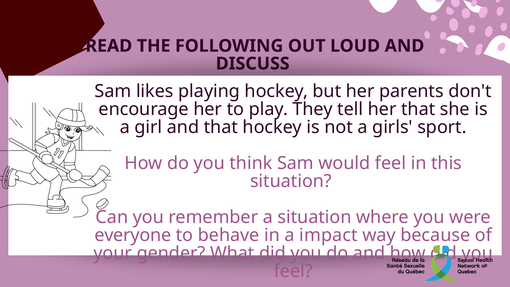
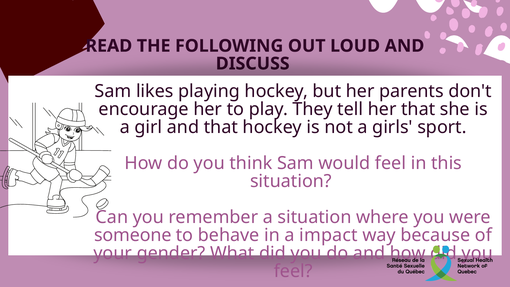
everyone: everyone -> someone (133, 235)
